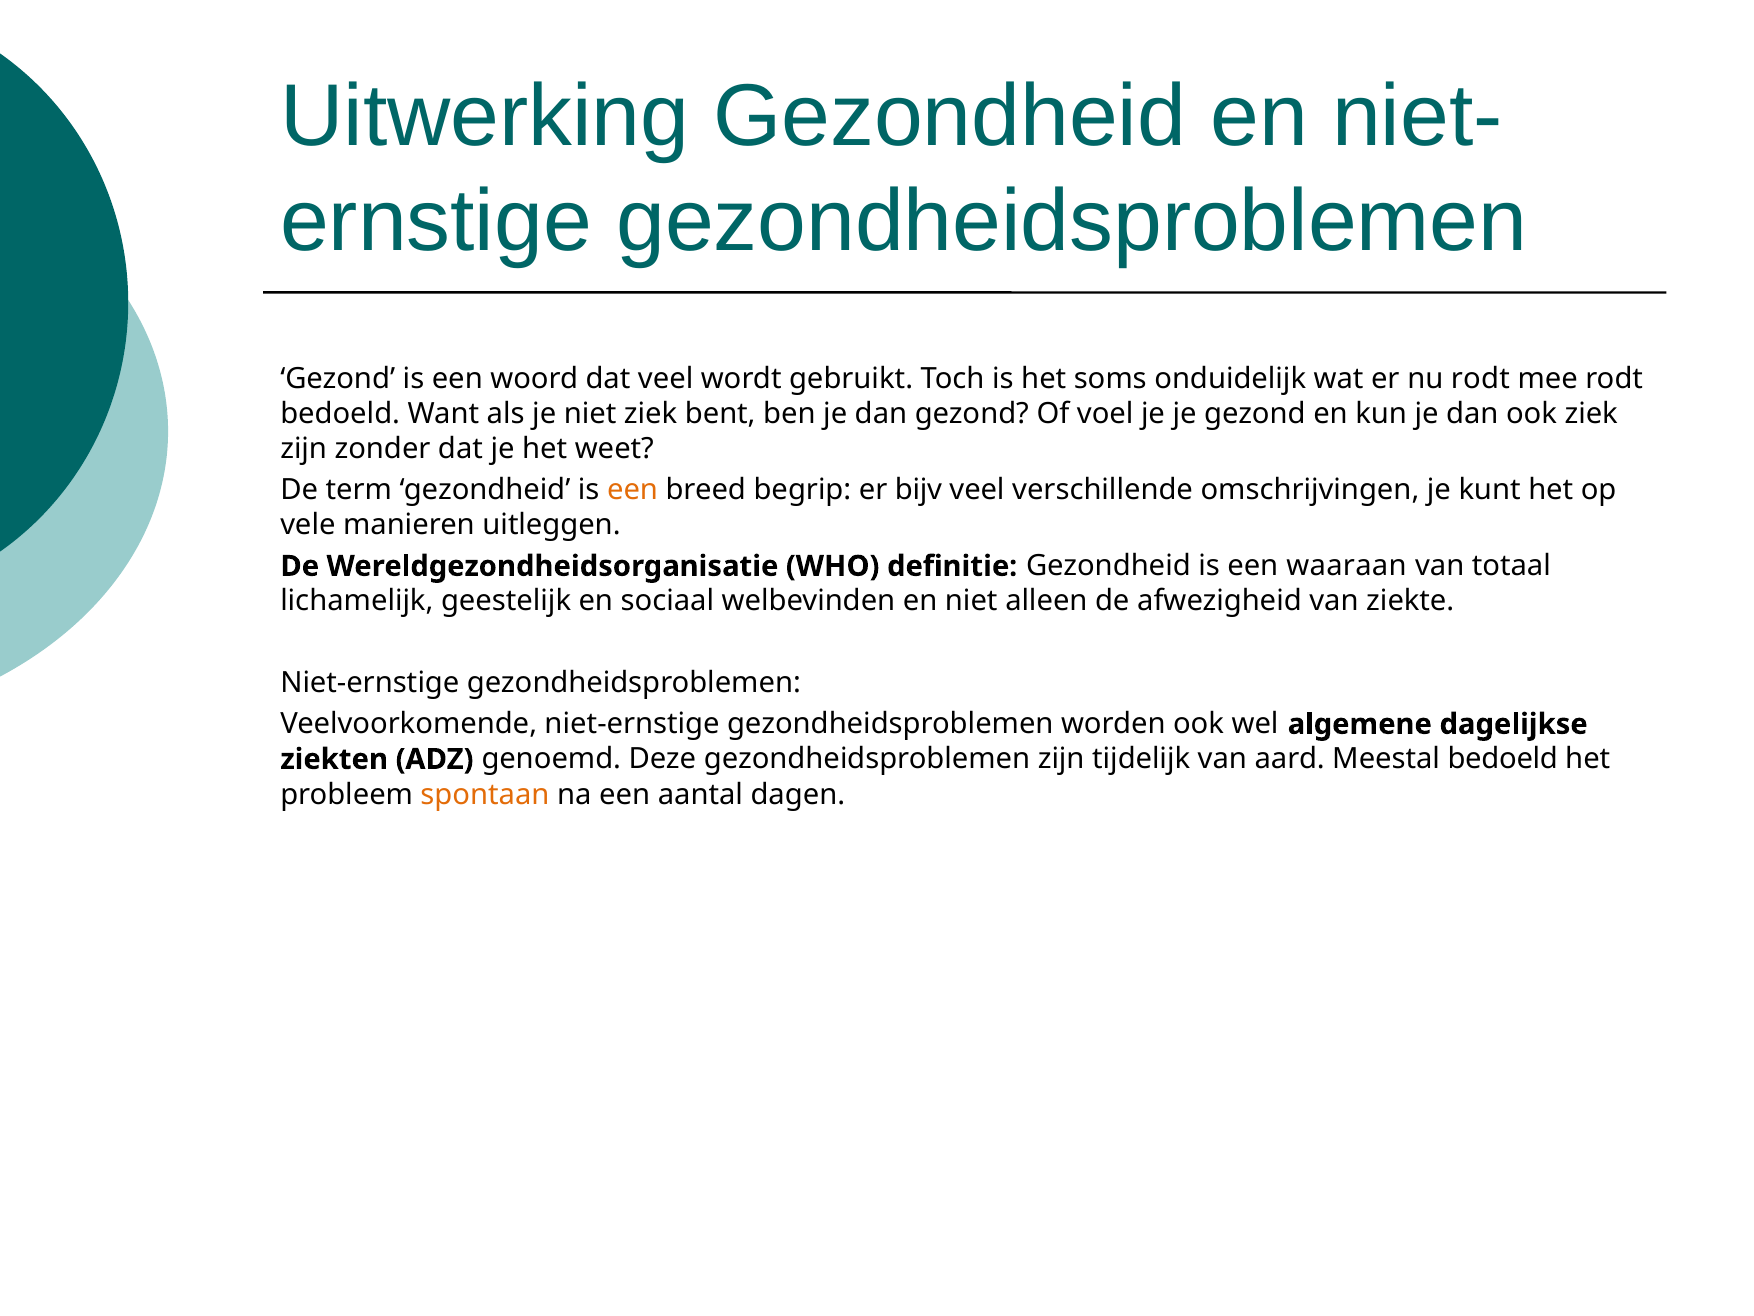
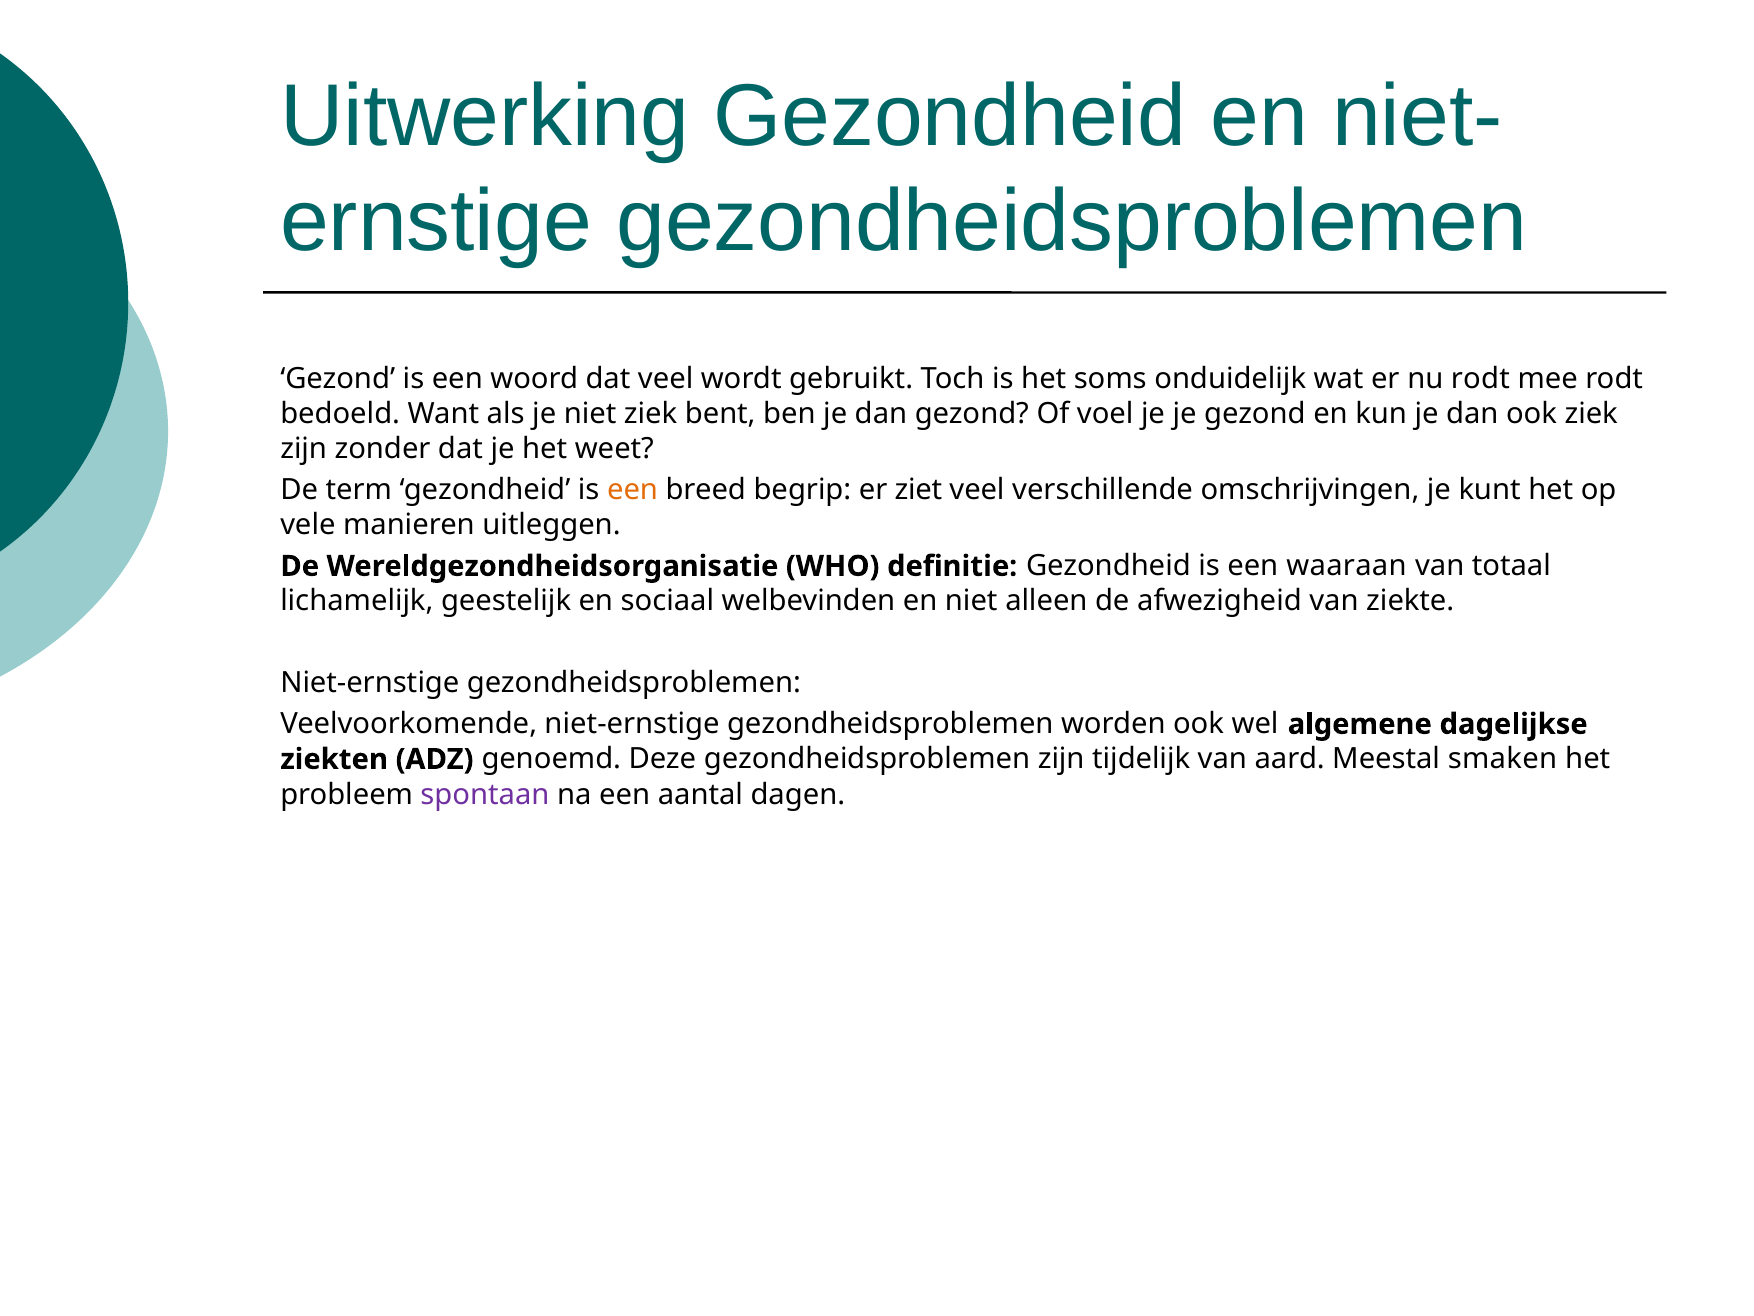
bijv: bijv -> ziet (918, 490)
Meestal bedoeld: bedoeld -> smaken (1502, 759)
spontaan colour: orange -> purple (485, 794)
